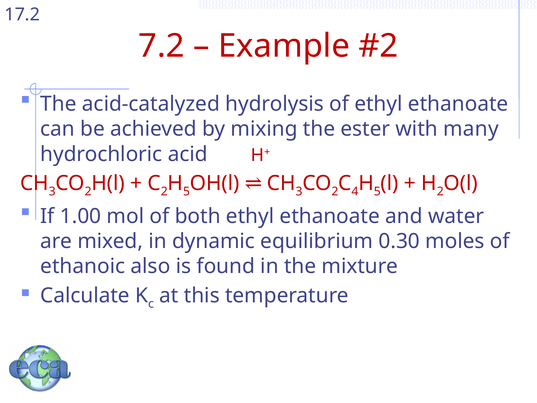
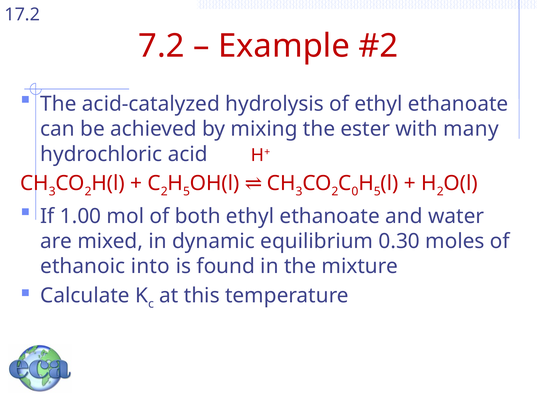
4: 4 -> 0 (355, 191)
also: also -> into (150, 266)
